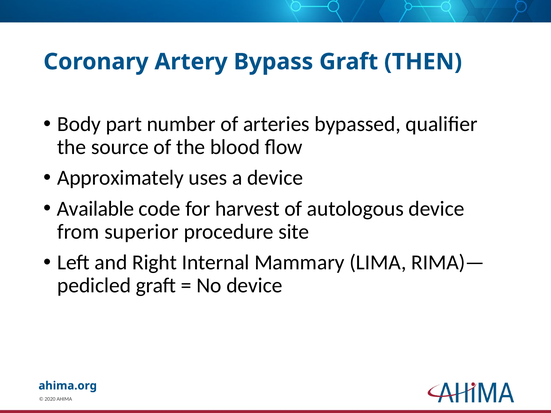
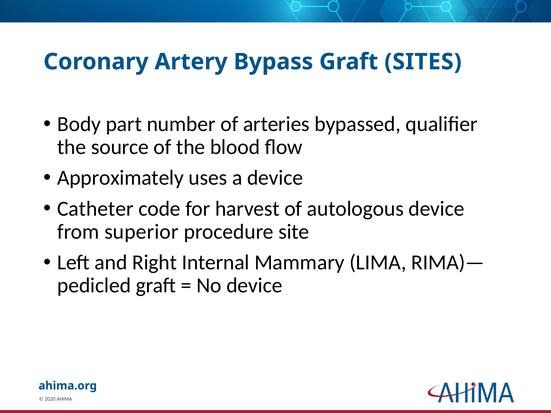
THEN: THEN -> SITES (423, 62)
Available: Available -> Catheter (95, 209)
